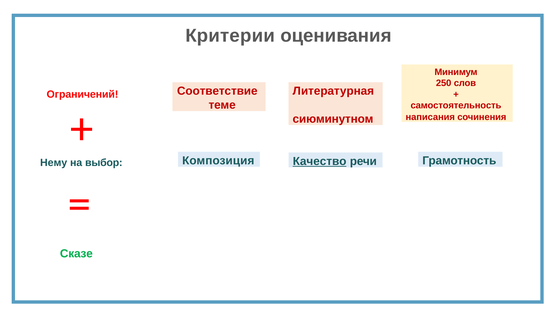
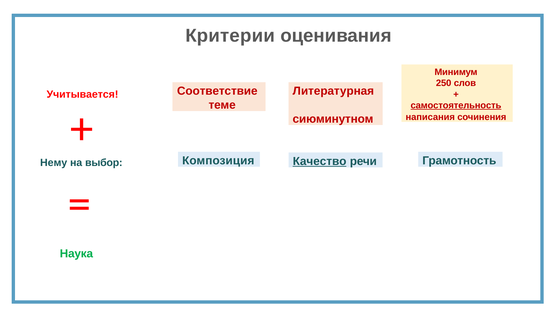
Ограничений: Ограничений -> Учитывается (82, 94)
самостоятельность underline: none -> present (456, 106)
Сказе: Сказе -> Наука (76, 254)
